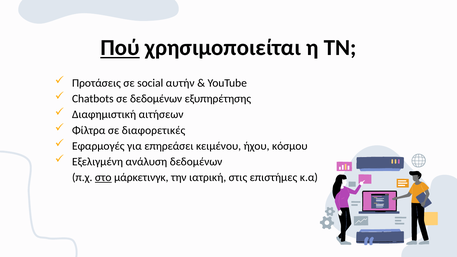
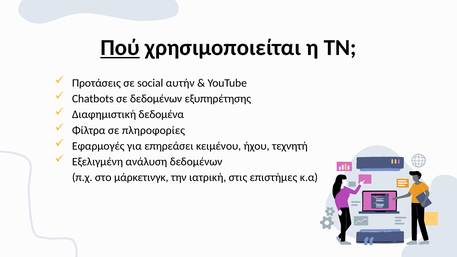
αιτήσεων: αιτήσεων -> δεδομένα (161, 115)
διαφορετικές: διαφορετικές -> πληροφορίες (153, 130)
κόσμου: κόσμου -> τεχνητή (290, 146)
στο underline: present -> none (103, 178)
